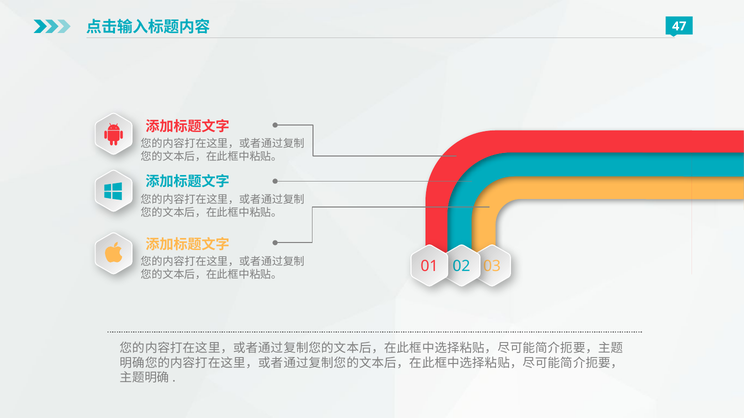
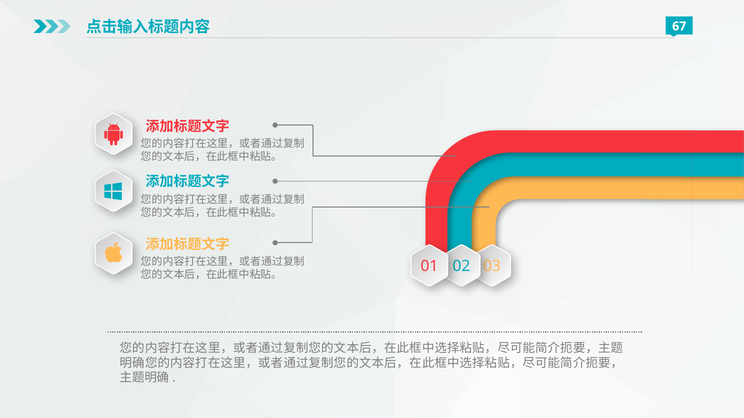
47: 47 -> 67 (679, 26)
